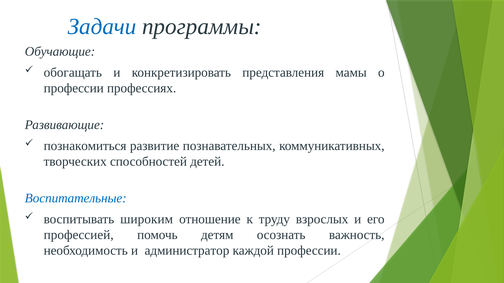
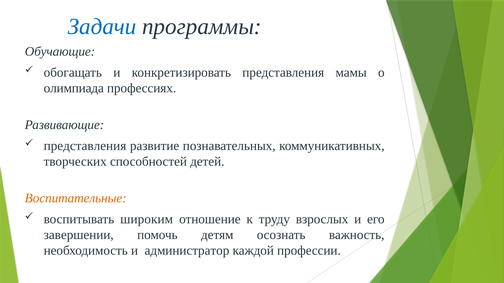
профессии: профессии -> олимпиада (74, 88)
познакомиться: познакомиться -> представления (85, 146)
Воспитательные colour: blue -> orange (76, 198)
профессией: профессией -> завершении (79, 235)
